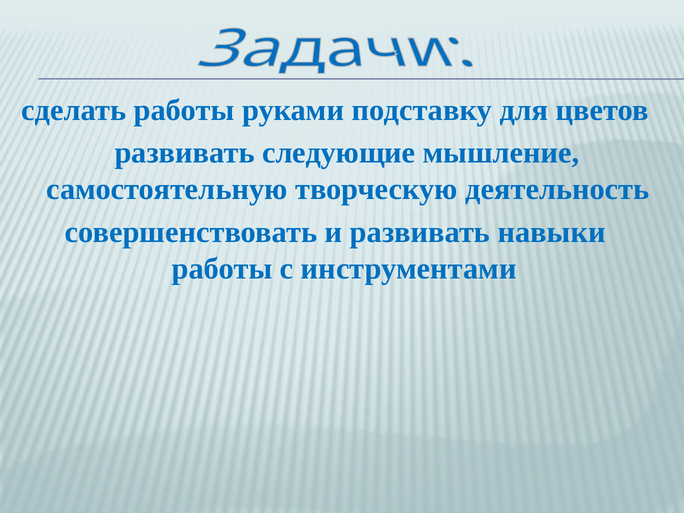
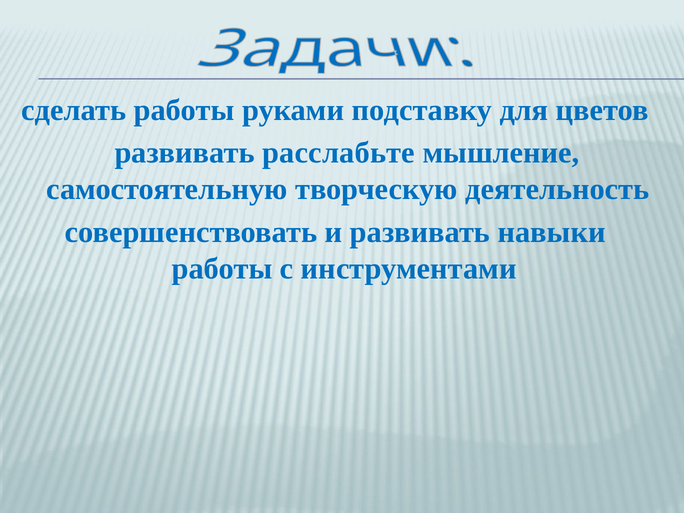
следующие: следующие -> расслабьте (339, 153)
